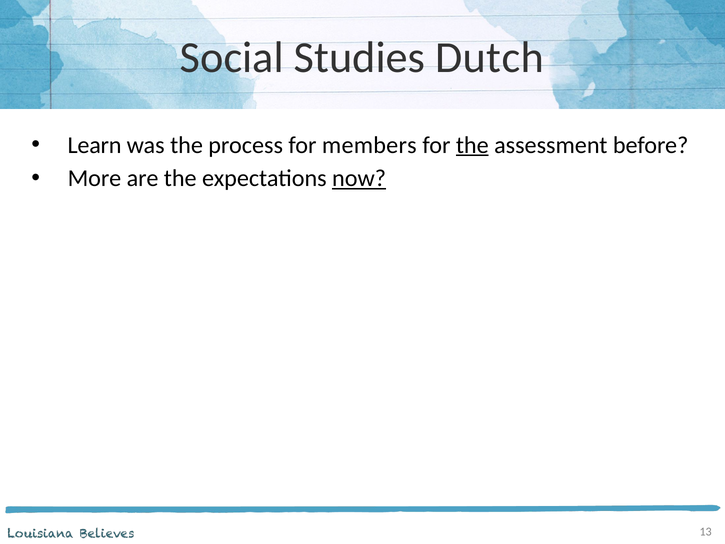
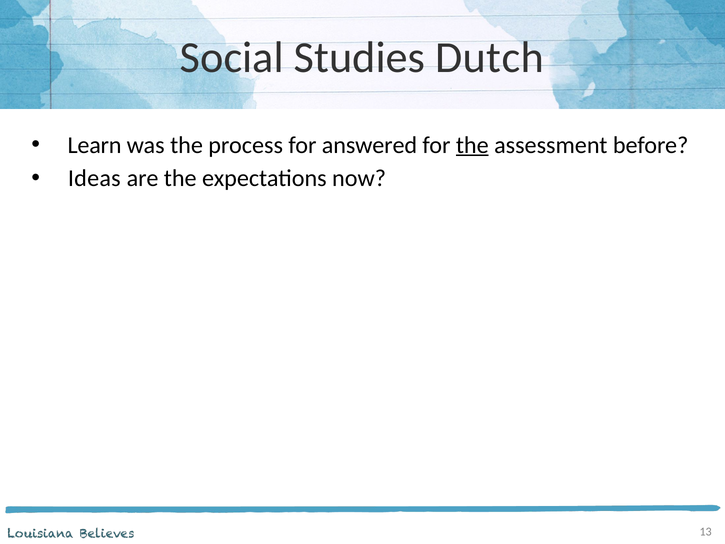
members: members -> answered (369, 145)
More: More -> Ideas (94, 178)
now underline: present -> none (359, 178)
